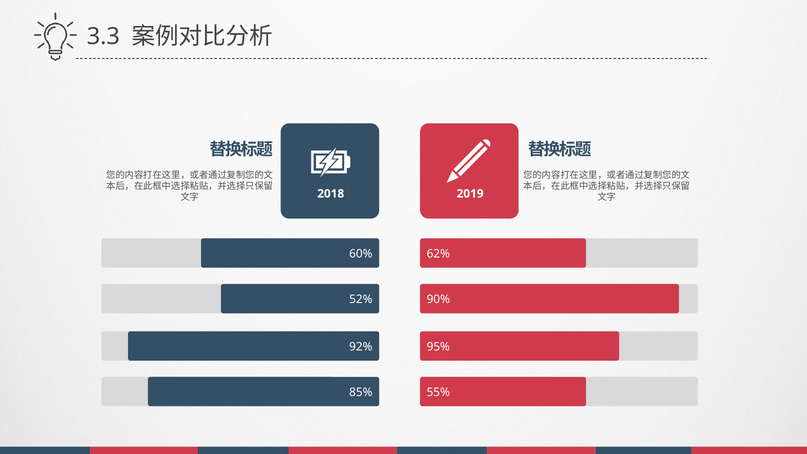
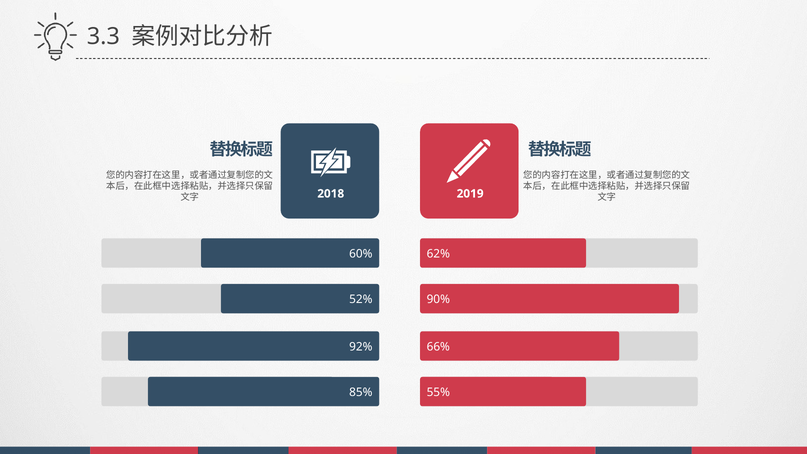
95%: 95% -> 66% (438, 347)
